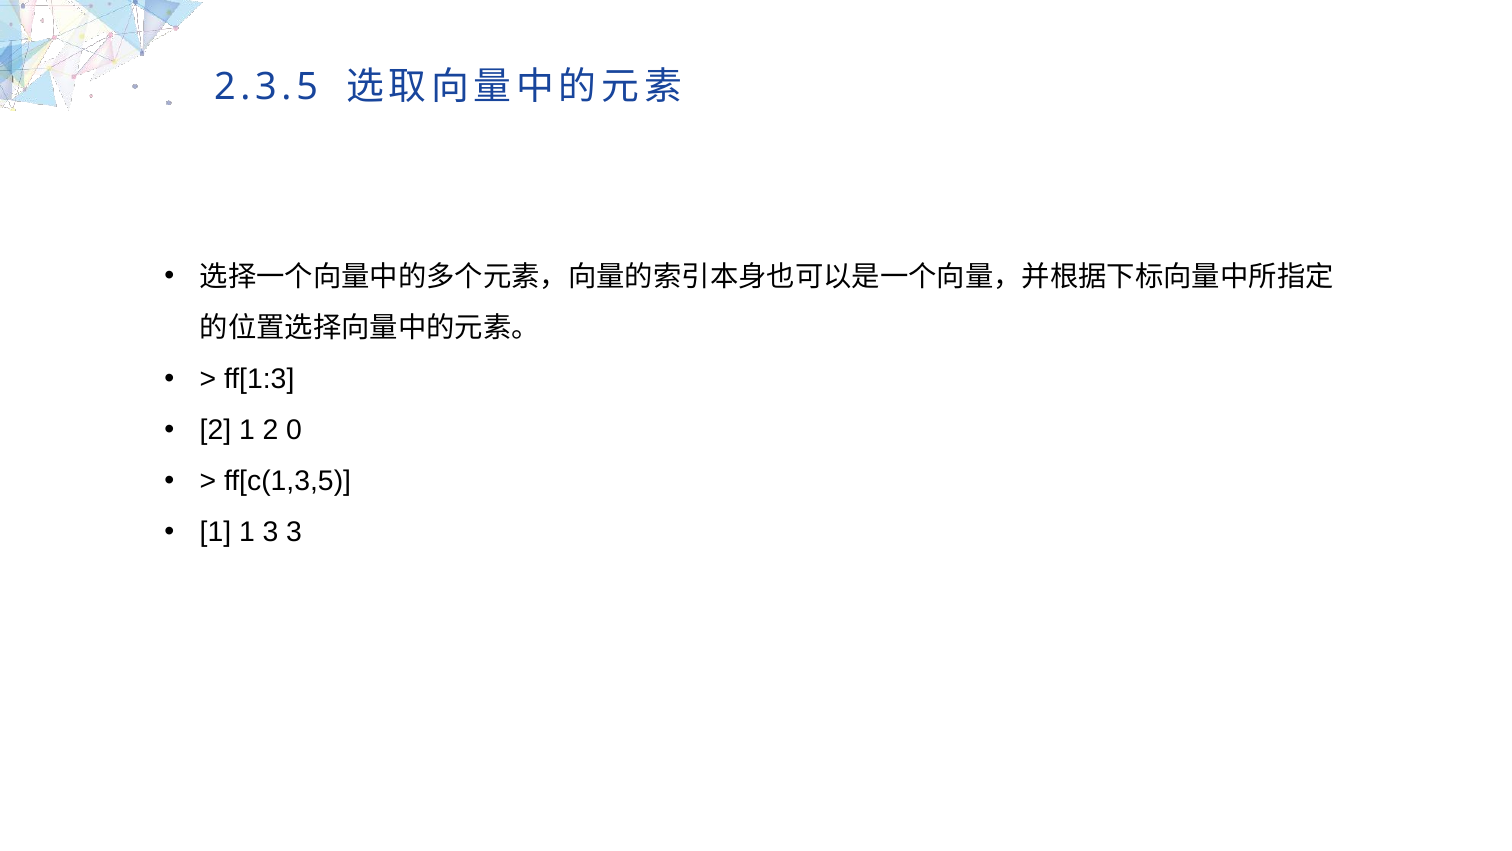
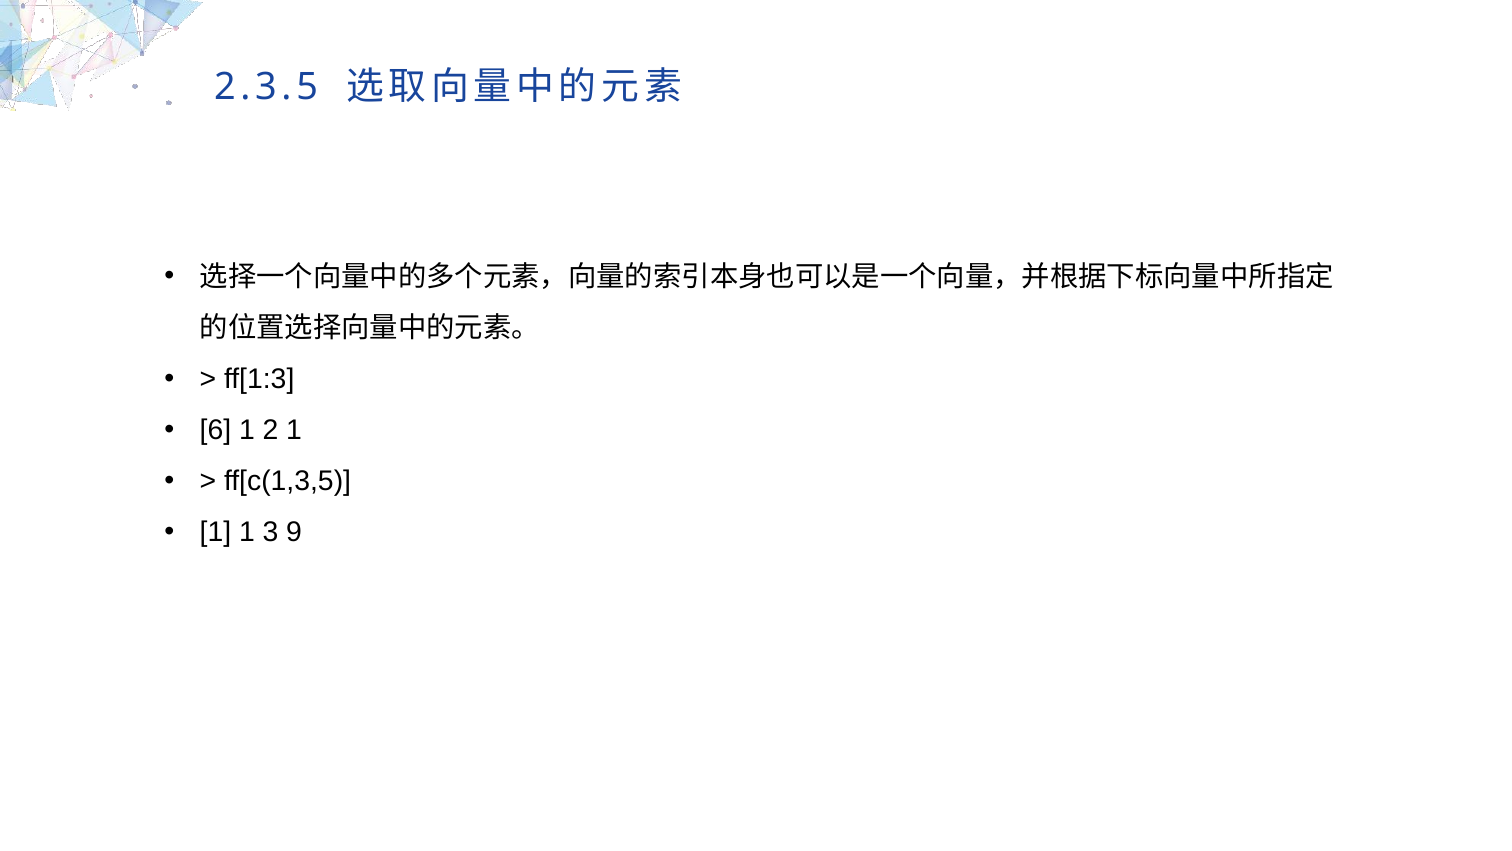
2: 2 -> 6 (215, 430)
2 0: 0 -> 1 (294, 430)
3: 3 -> 9 (294, 532)
